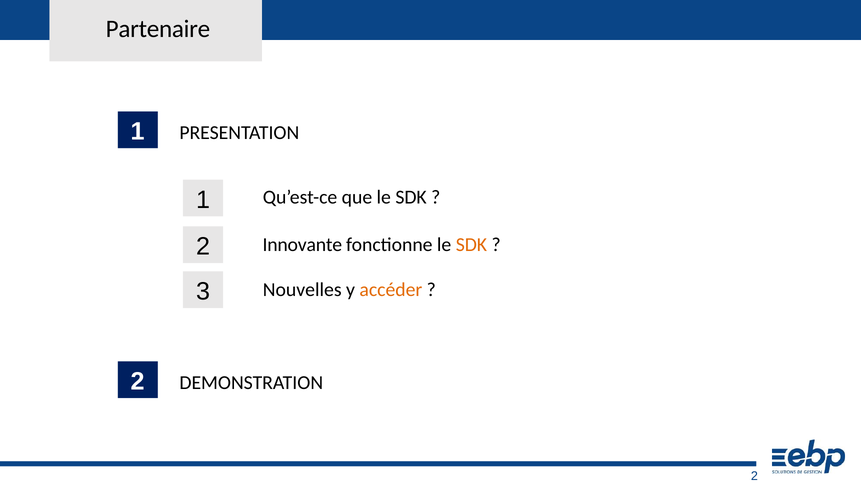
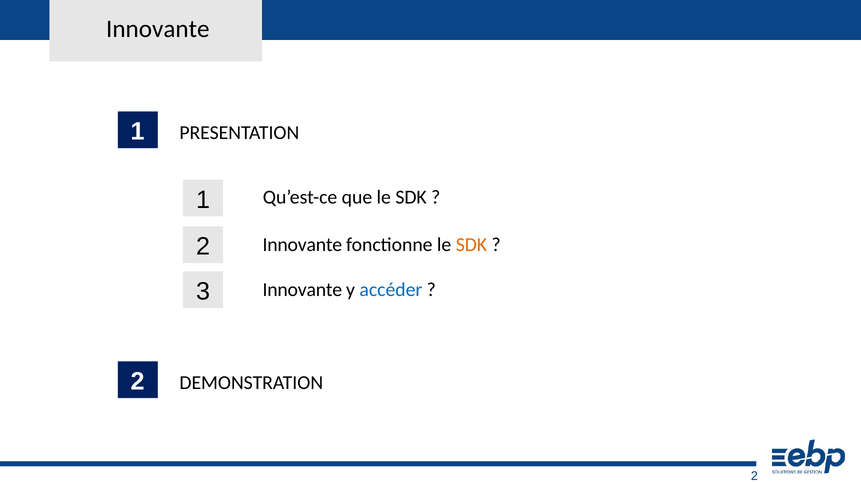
Partenaire: Partenaire -> Innovante (158, 29)
Nouvelles: Nouvelles -> Innovante (302, 290)
accéder colour: orange -> blue (391, 290)
